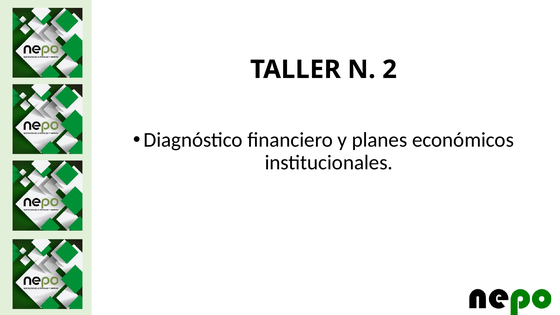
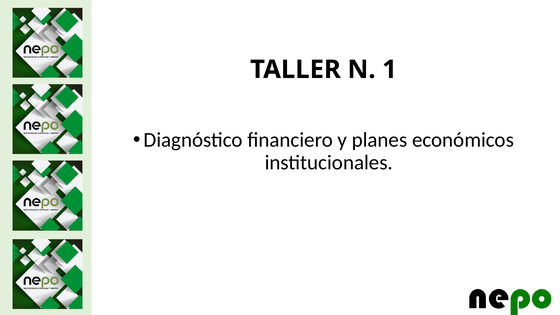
2: 2 -> 1 (390, 70)
